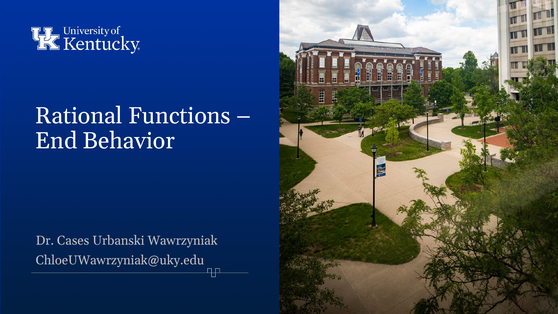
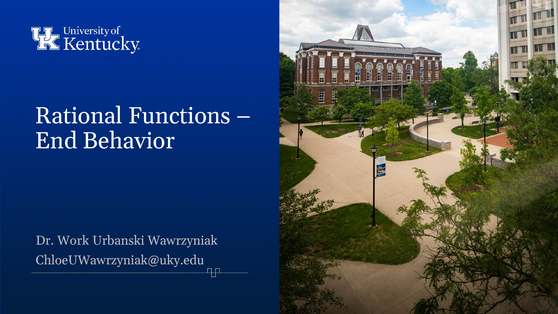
Cases: Cases -> Work (73, 240)
